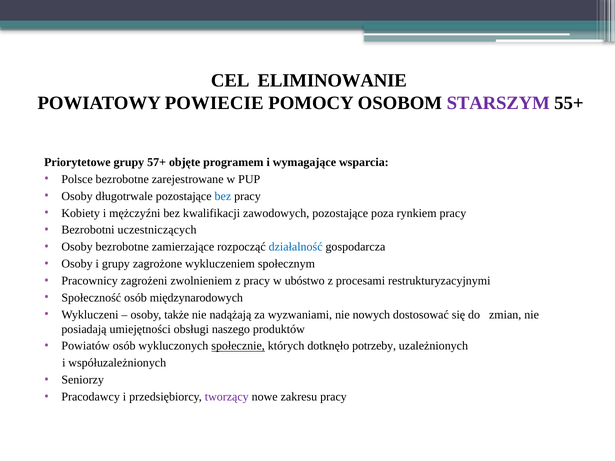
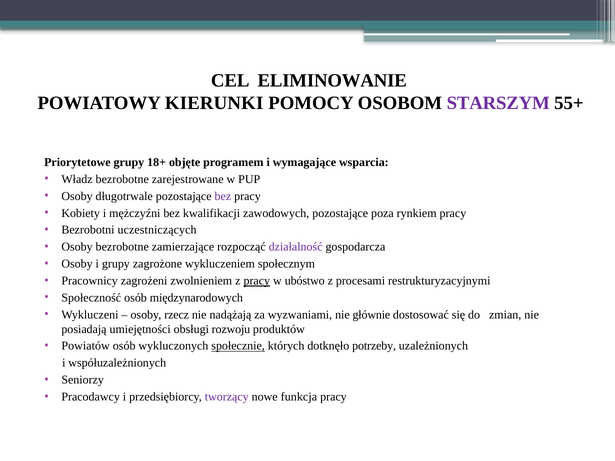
POWIECIE: POWIECIE -> KIERUNKI (214, 103)
57+: 57+ -> 18+ (157, 162)
Polsce: Polsce -> Władz (77, 179)
bez colour: blue -> purple (223, 196)
działalność colour: blue -> purple (296, 247)
pracy underline: none -> present (257, 281)
także: także -> rzecz (177, 315)
nowych: nowych -> głównie (371, 315)
naszego: naszego -> rozwoju (231, 329)
zakresu: zakresu -> funkcja (299, 397)
